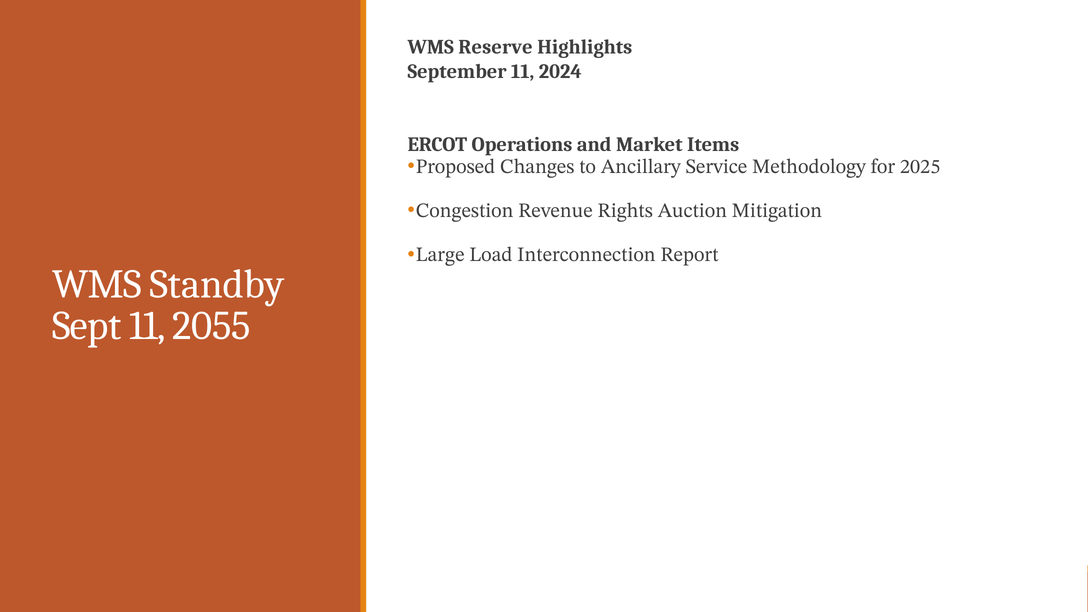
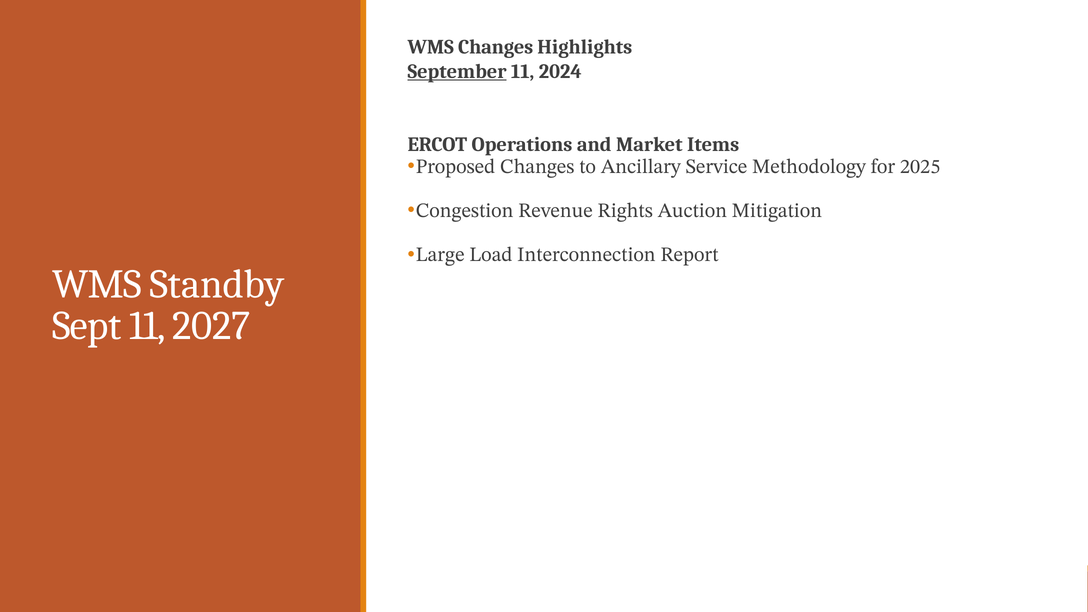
WMS Reserve: Reserve -> Changes (496, 47)
September underline: none -> present (457, 71)
2055: 2055 -> 2027 (211, 326)
